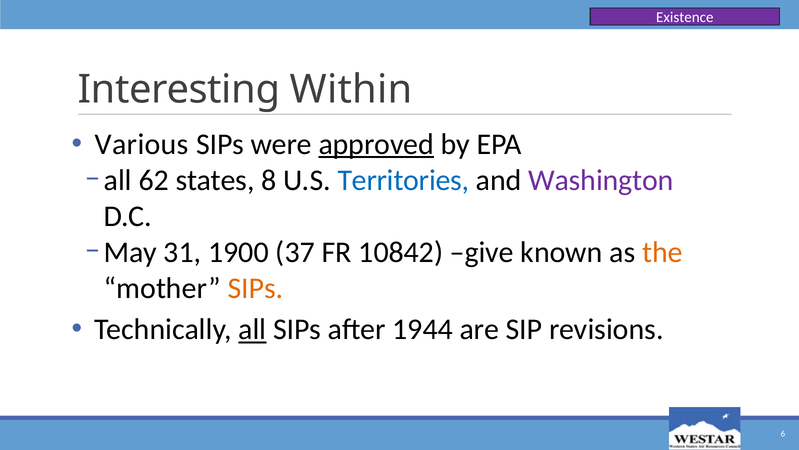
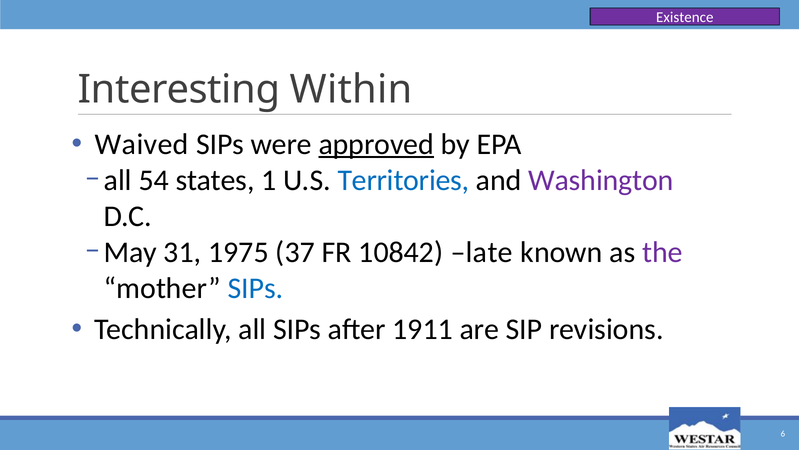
Various: Various -> Waived (142, 144)
62: 62 -> 54 (154, 180)
8: 8 -> 1 (269, 180)
1900: 1900 -> 1975 (238, 252)
give: give -> late (482, 252)
the colour: orange -> purple (662, 252)
SIPs colour: orange -> blue (256, 288)
all underline: present -> none (252, 329)
1944: 1944 -> 1911 (423, 329)
